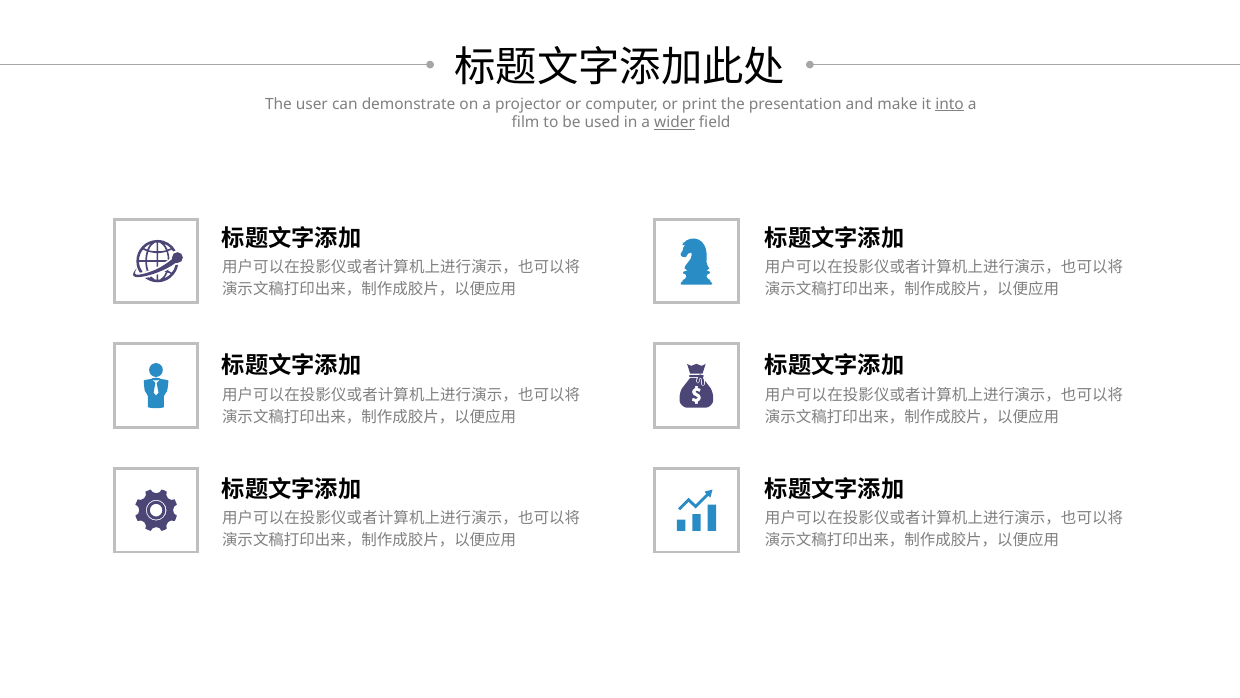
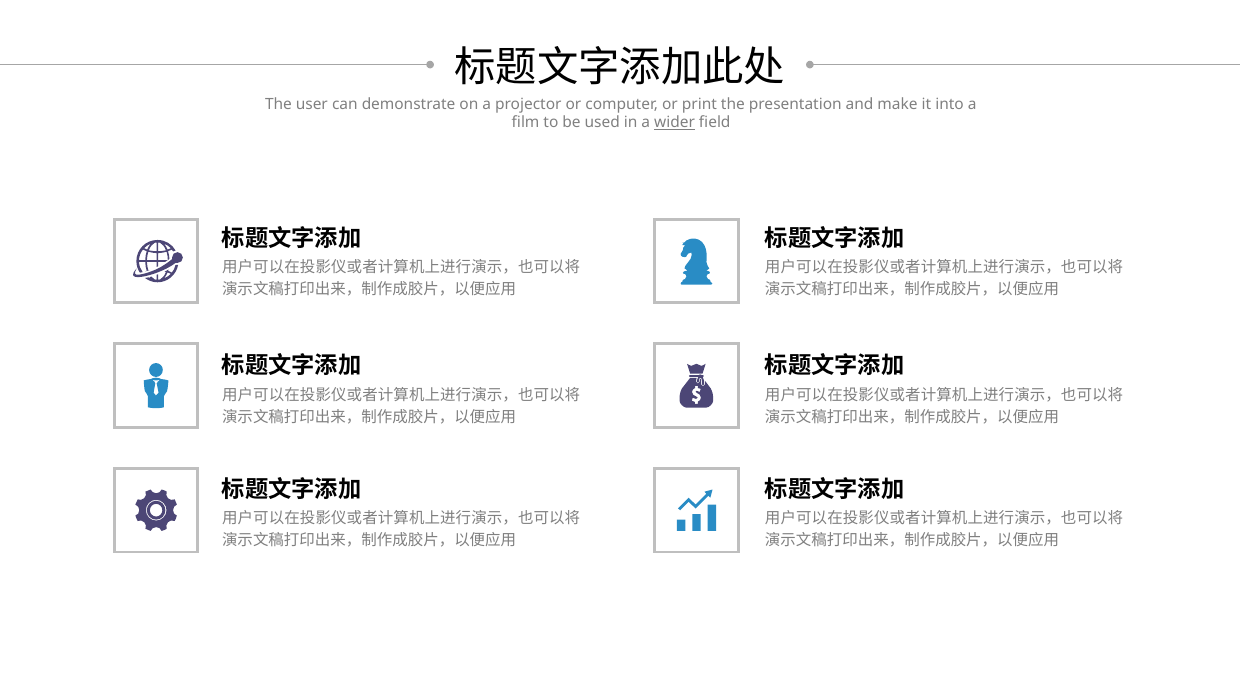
into underline: present -> none (950, 104)
